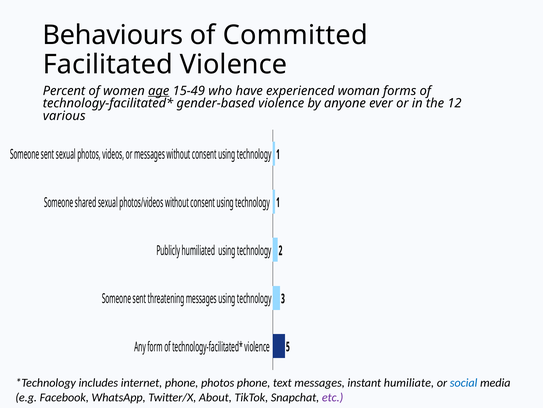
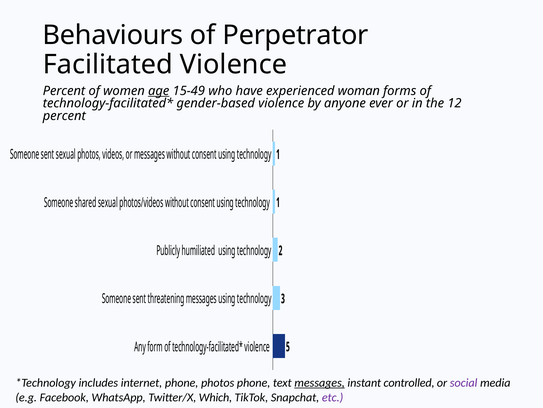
Committed: Committed -> Perpetrator (295, 35)
various: various -> percent (64, 116)
messages underline: none -> present (320, 382)
humiliate: humiliate -> controlled (409, 382)
social colour: blue -> purple (464, 382)
About: About -> Which (215, 397)
